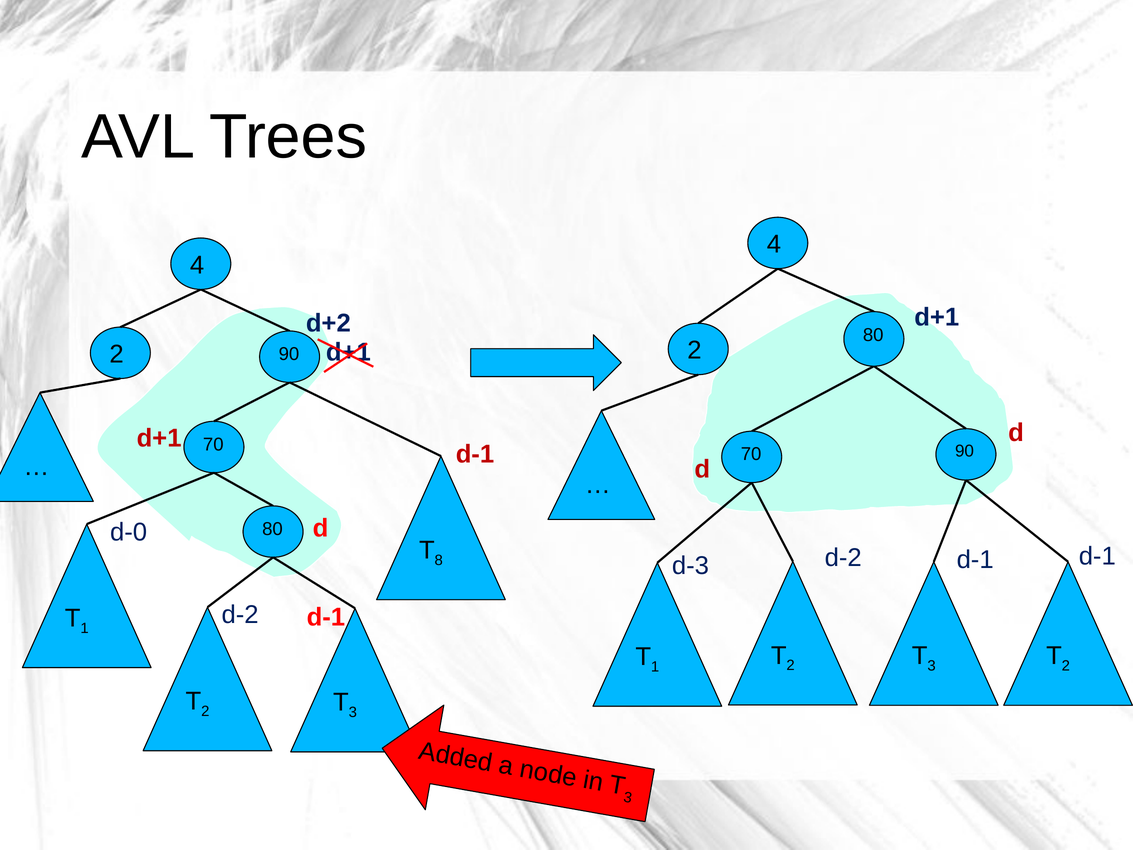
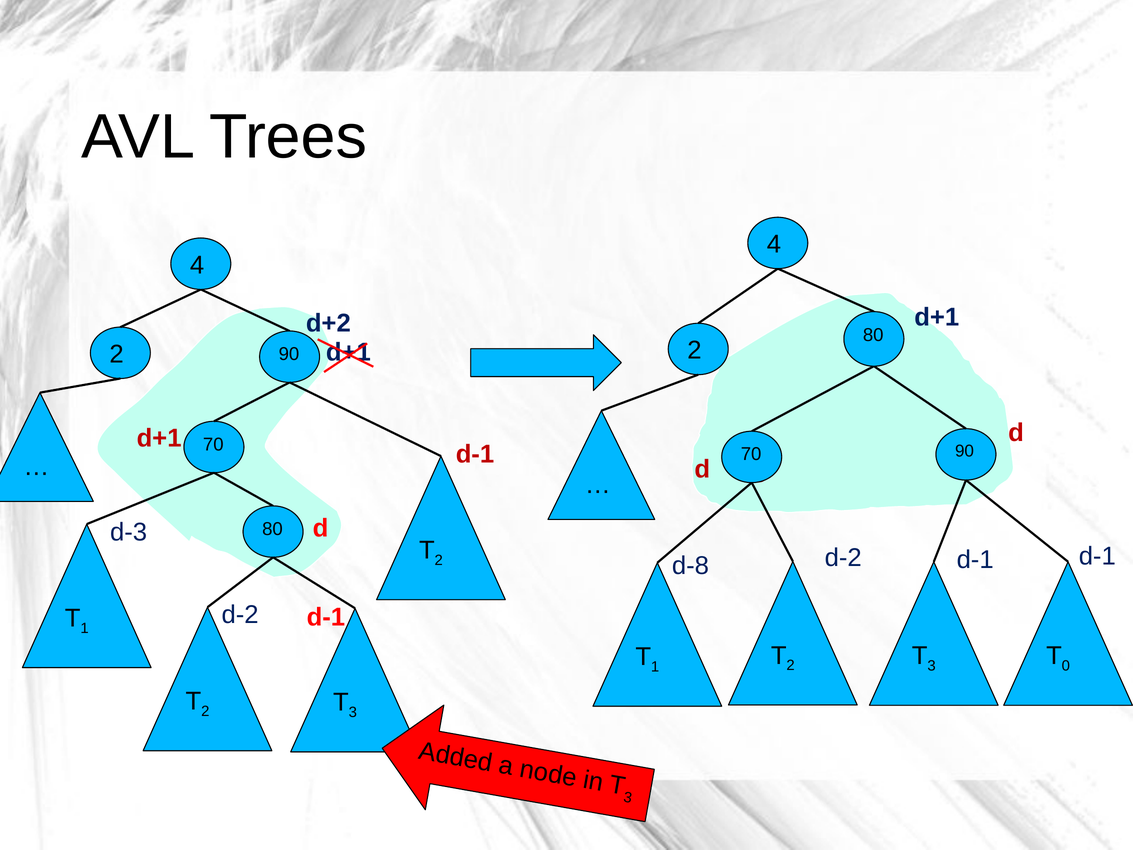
d-0: d-0 -> d-3 (129, 532)
8: 8 -> 2 (439, 560)
d-3: d-3 -> d-8 (690, 566)
2: 2 -> 0 (1066, 666)
